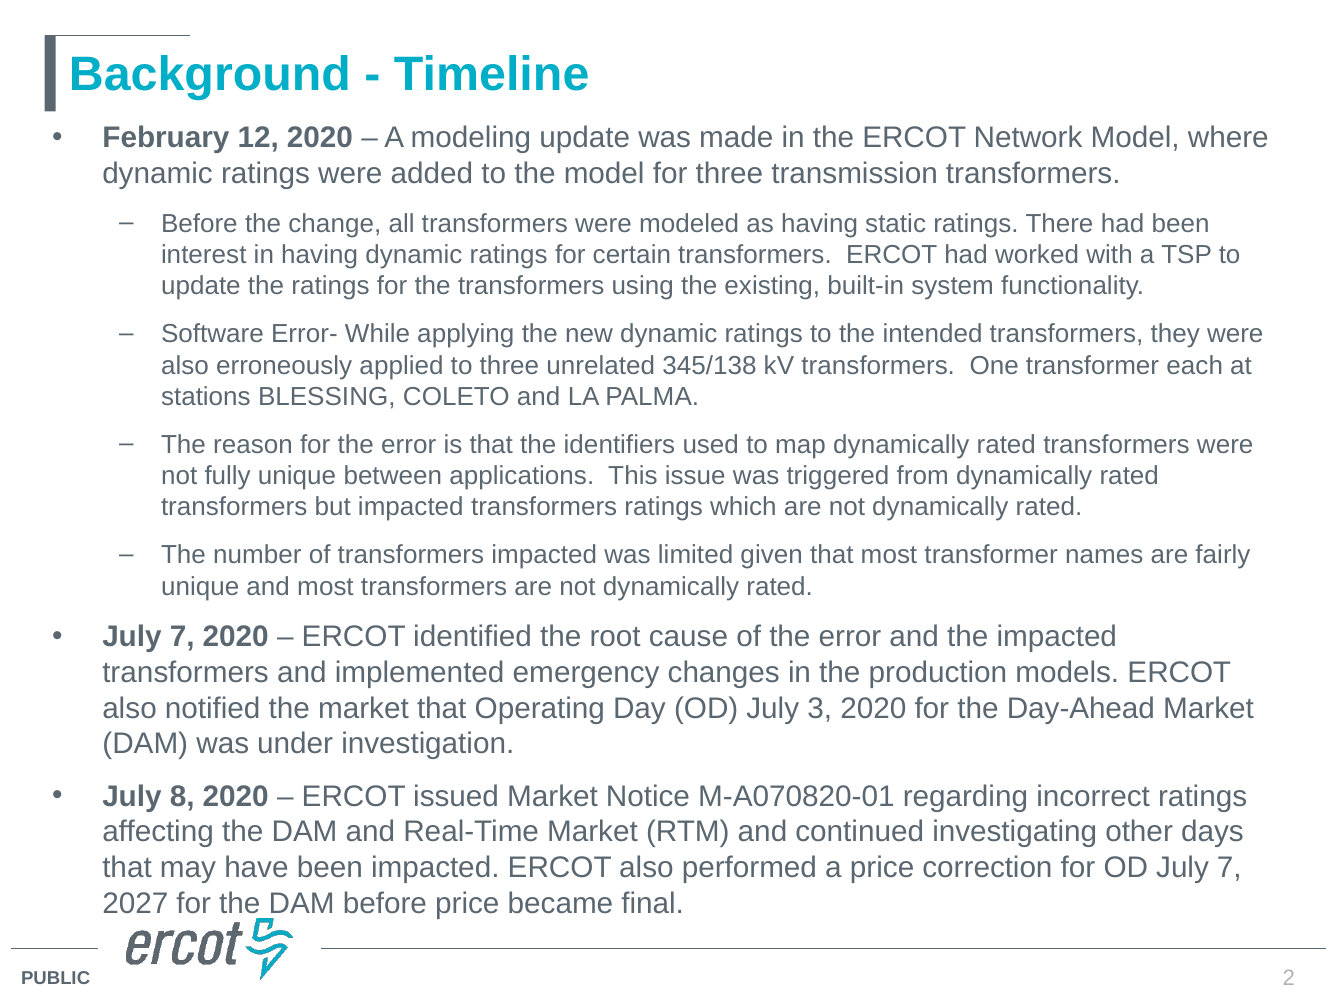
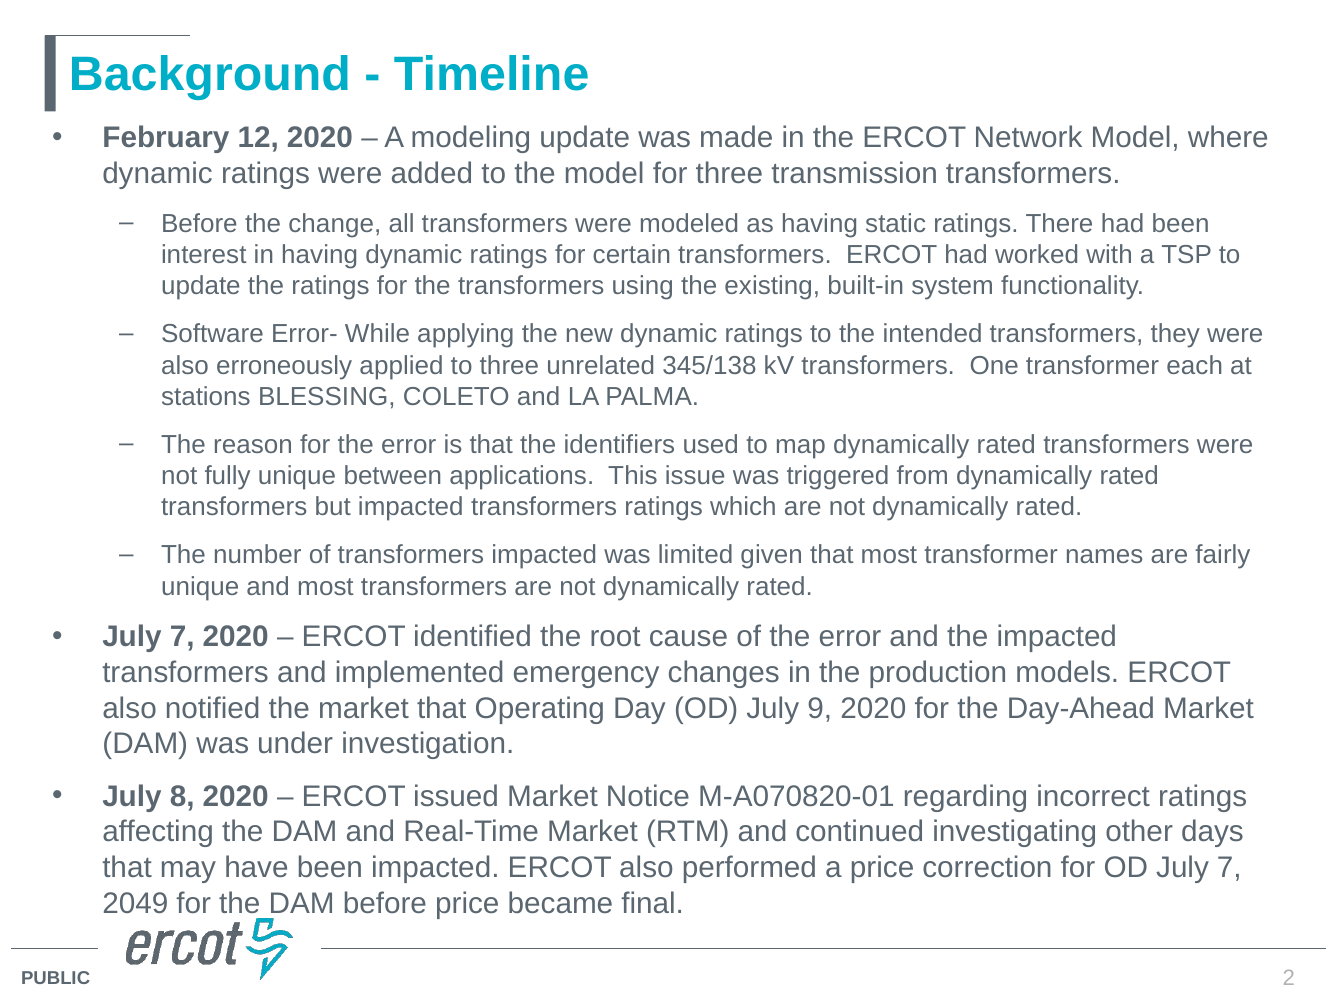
3: 3 -> 9 (820, 709)
2027: 2027 -> 2049 (135, 904)
